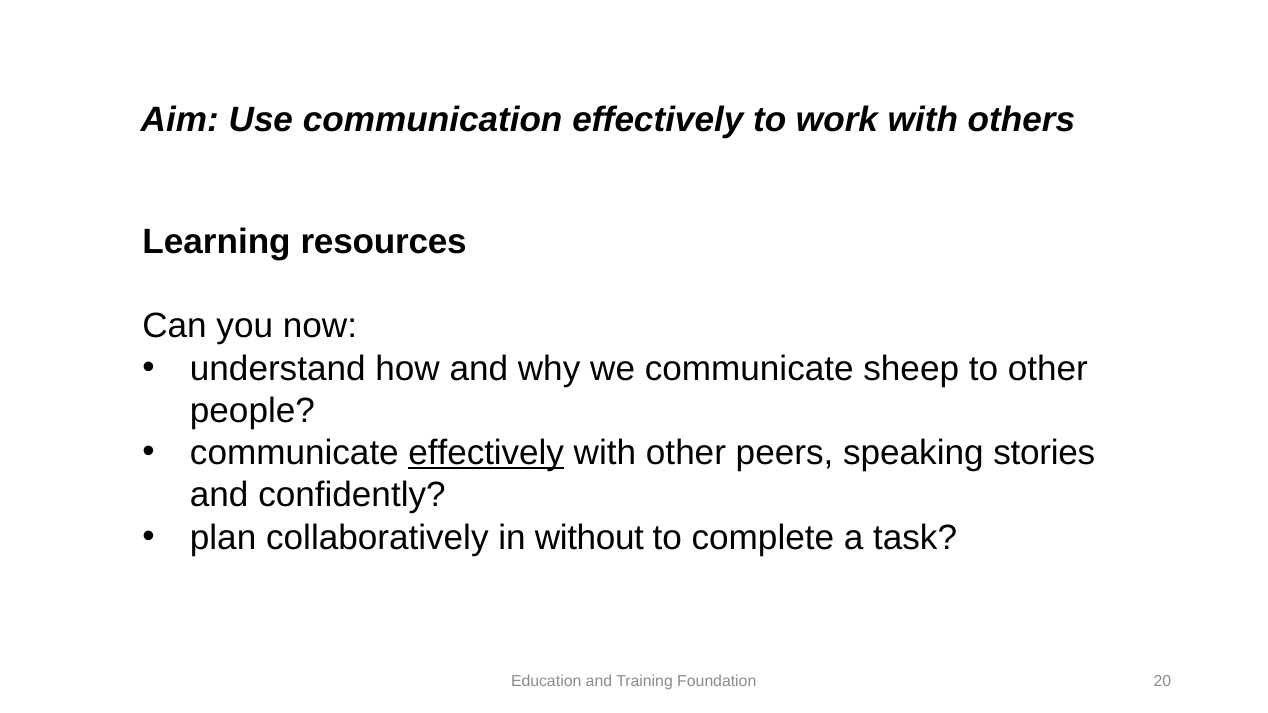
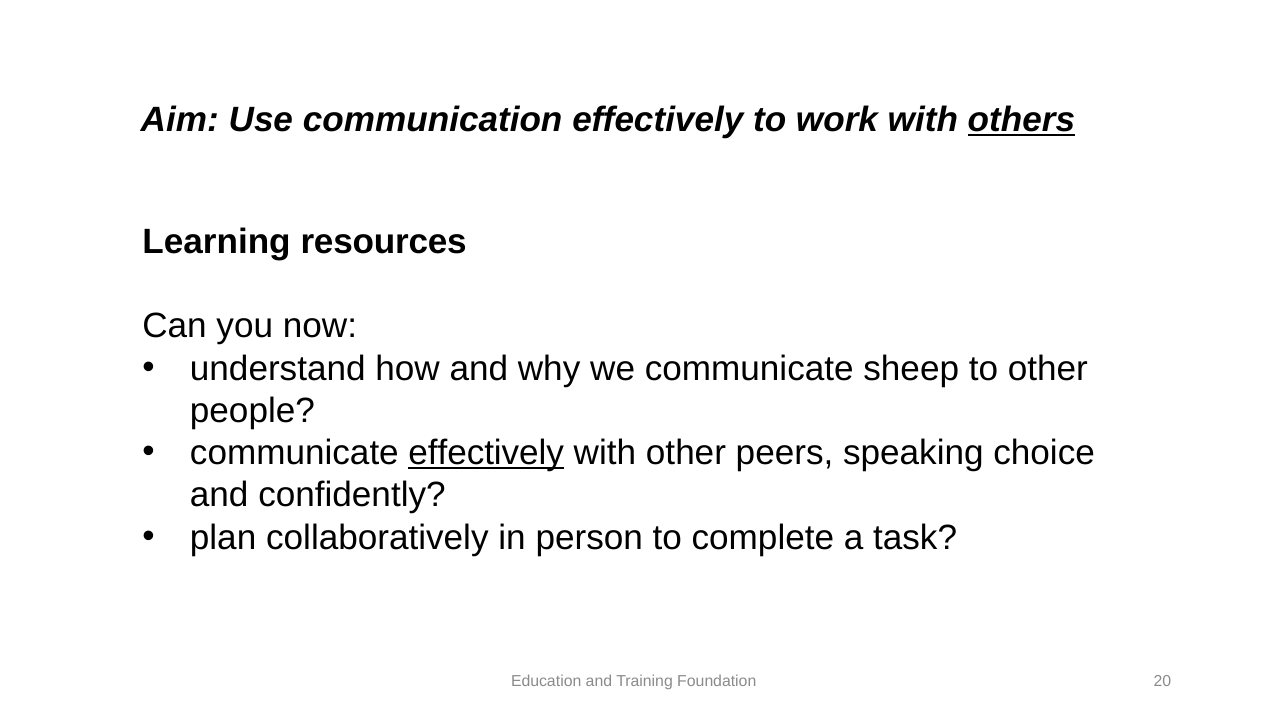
others underline: none -> present (1021, 120)
stories: stories -> choice (1044, 453)
without: without -> person (589, 538)
